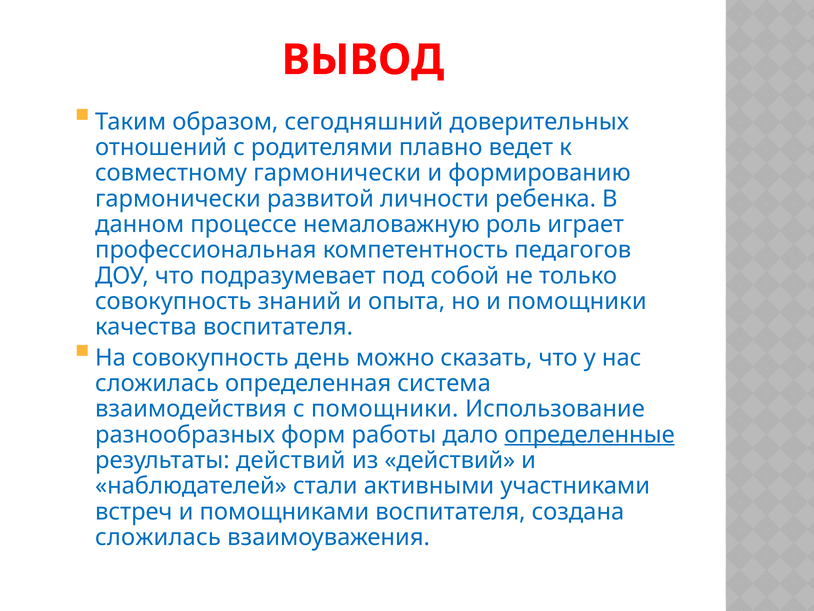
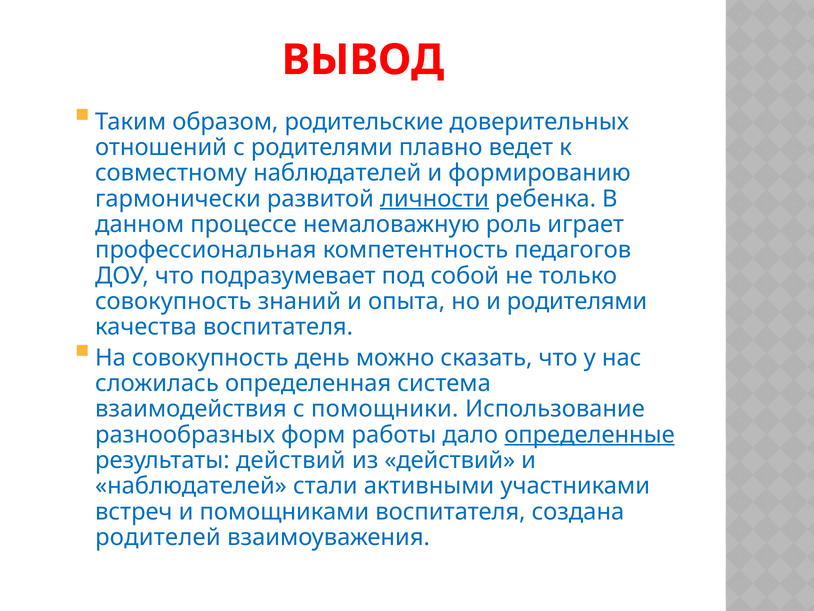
сегодняшний: сегодняшний -> родительские (364, 122)
совместному гармонически: гармонически -> наблюдателей (337, 173)
личности underline: none -> present (434, 199)
и помощники: помощники -> родителями (577, 301)
сложилась: сложилась -> родителей (158, 537)
